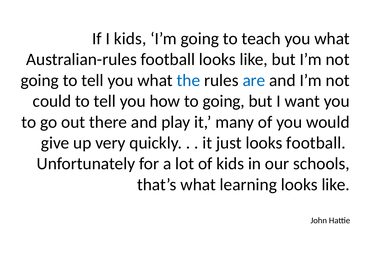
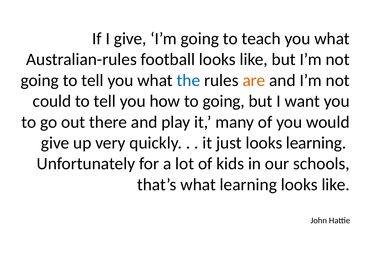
I kids: kids -> give (130, 39)
are colour: blue -> orange (254, 80)
looks football: football -> learning (316, 143)
